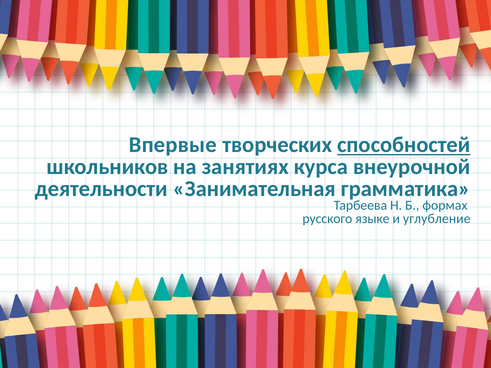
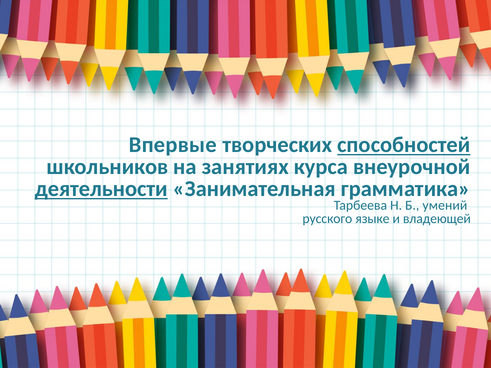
деятельности underline: none -> present (101, 189)
формах: формах -> умений (445, 205)
углубление: углубление -> владеющей (437, 219)
